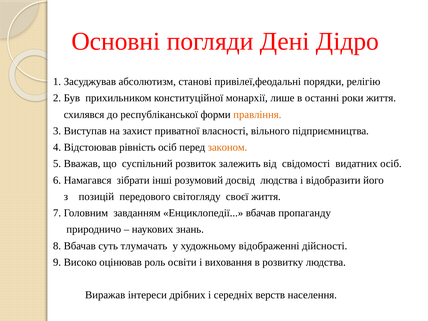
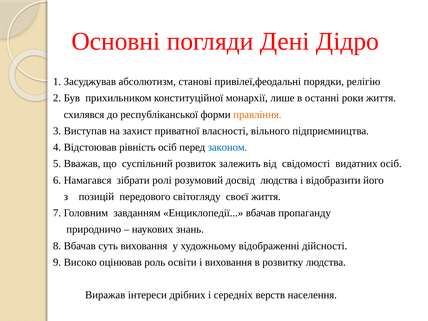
законом colour: orange -> blue (228, 147)
інші: інші -> ролі (162, 180)
суть тлумачать: тлумачать -> виховання (144, 246)
